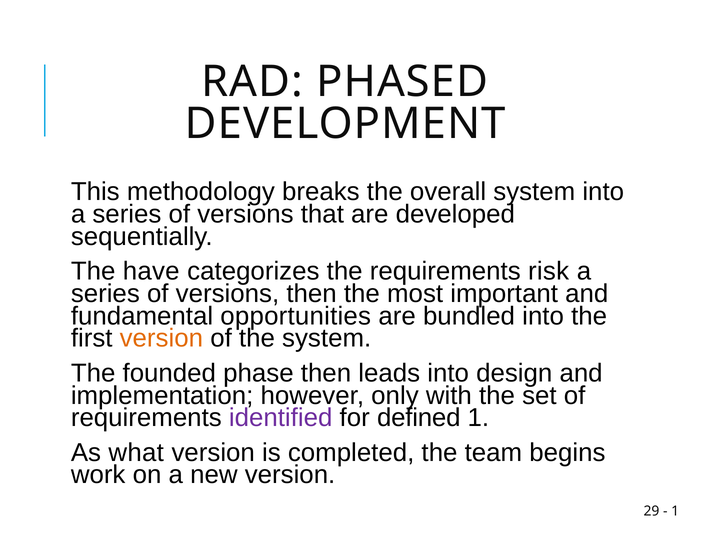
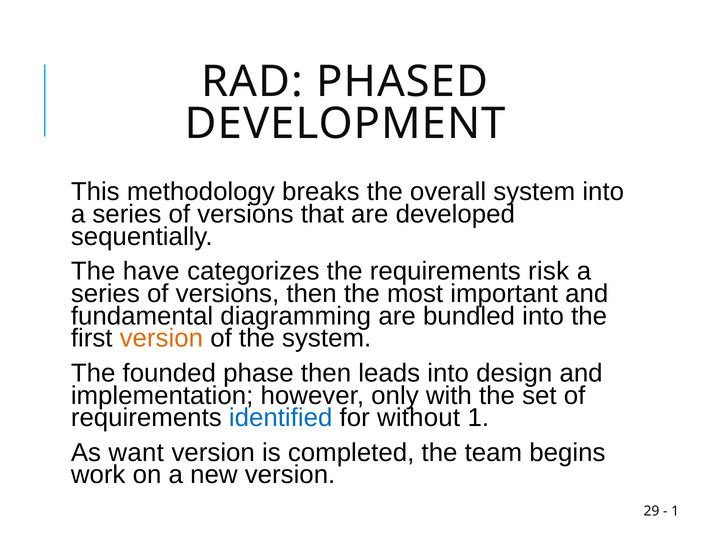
opportunities: opportunities -> diagramming (296, 316)
identified colour: purple -> blue (281, 418)
defined: defined -> without (419, 418)
what: what -> want (136, 453)
